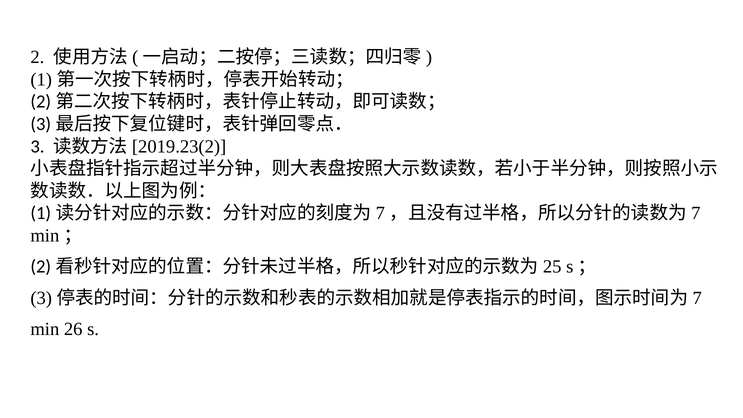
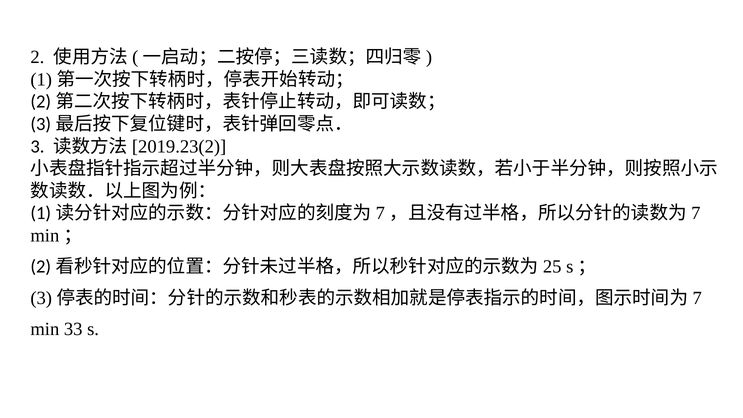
26: 26 -> 33 (73, 329)
